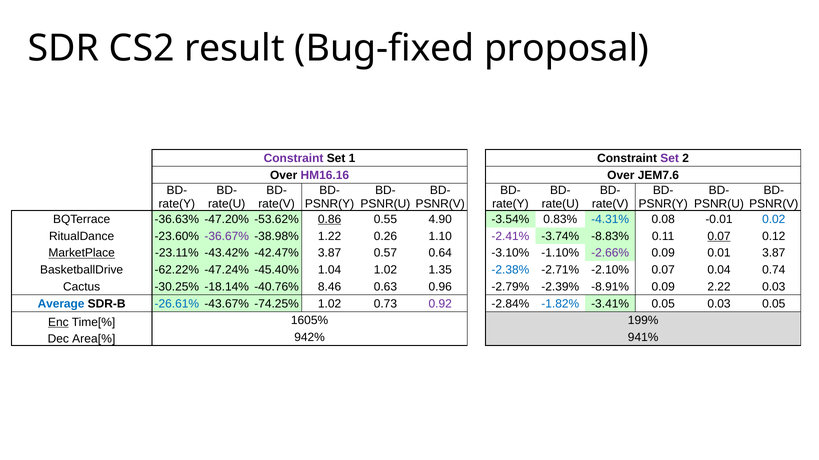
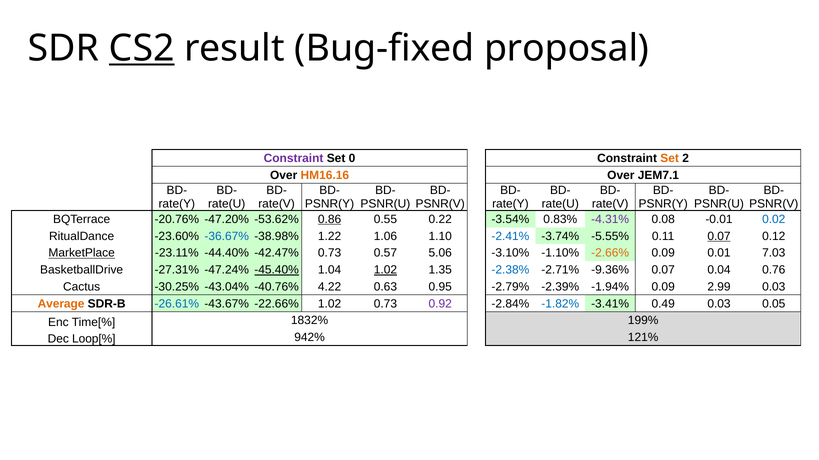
CS2 underline: none -> present (142, 49)
1: 1 -> 0 (352, 158)
Set colour: purple -> orange (670, 158)
HM16.16 colour: purple -> orange (325, 175)
JEM7.6: JEM7.6 -> JEM7.1 (658, 175)
-36.63%: -36.63% -> -20.76% (177, 220)
4.90: 4.90 -> 0.22 (440, 220)
-4.31% colour: blue -> purple (610, 220)
-36.67% colour: purple -> blue (227, 236)
0.26: 0.26 -> 1.06 (385, 236)
-2.41% colour: purple -> blue (510, 236)
-8.83%: -8.83% -> -5.55% (610, 236)
-43.42%: -43.42% -> -44.40% (227, 253)
-42.47% 3.87: 3.87 -> 0.73 (330, 253)
0.64: 0.64 -> 5.06 (440, 253)
-2.66% colour: purple -> orange (610, 253)
0.01 3.87: 3.87 -> 7.03 (774, 253)
-62.22%: -62.22% -> -27.31% (177, 270)
-45.40% underline: none -> present (277, 270)
1.02 underline: none -> present (385, 270)
-2.10%: -2.10% -> -9.36% (610, 270)
0.74: 0.74 -> 0.76 (774, 270)
-18.14%: -18.14% -> -43.04% (227, 287)
8.46: 8.46 -> 4.22 (330, 287)
0.96: 0.96 -> 0.95 (440, 287)
-8.91%: -8.91% -> -1.94% (610, 287)
2.22: 2.22 -> 2.99 (719, 287)
Average colour: blue -> orange (61, 304)
-74.25%: -74.25% -> -22.66% (277, 304)
-3.41% 0.05: 0.05 -> 0.49 (663, 304)
Enc underline: present -> none (58, 323)
1605%: 1605% -> 1832% (310, 321)
Area[%: Area[% -> Loop[% (94, 339)
941%: 941% -> 121% (643, 338)
